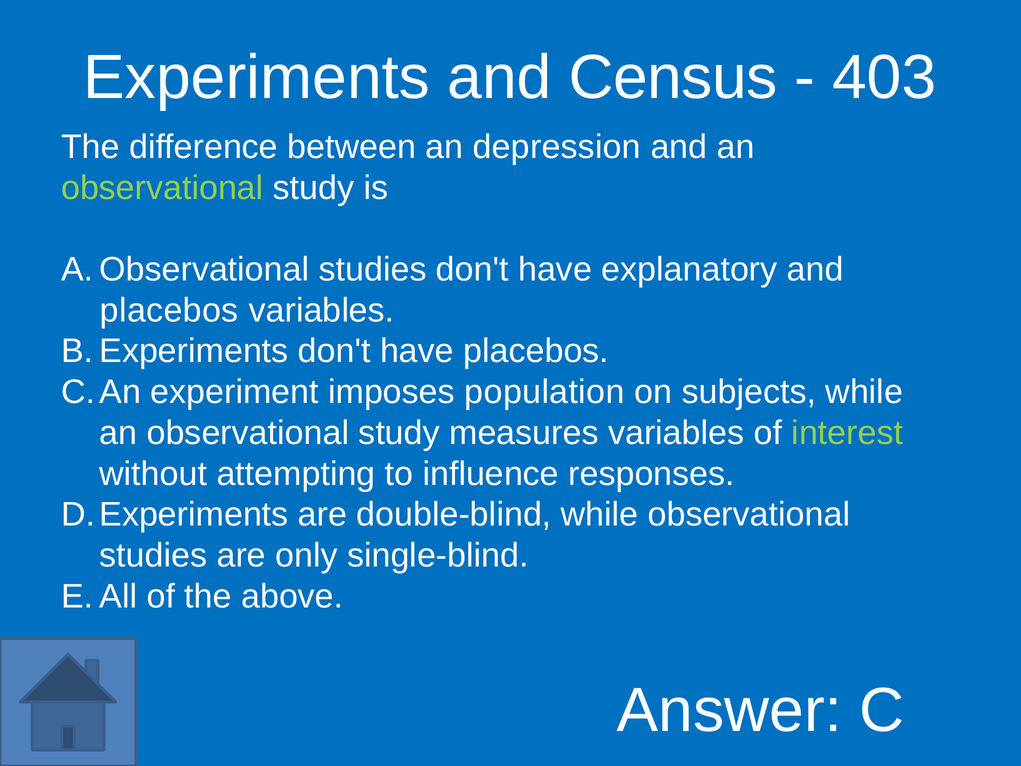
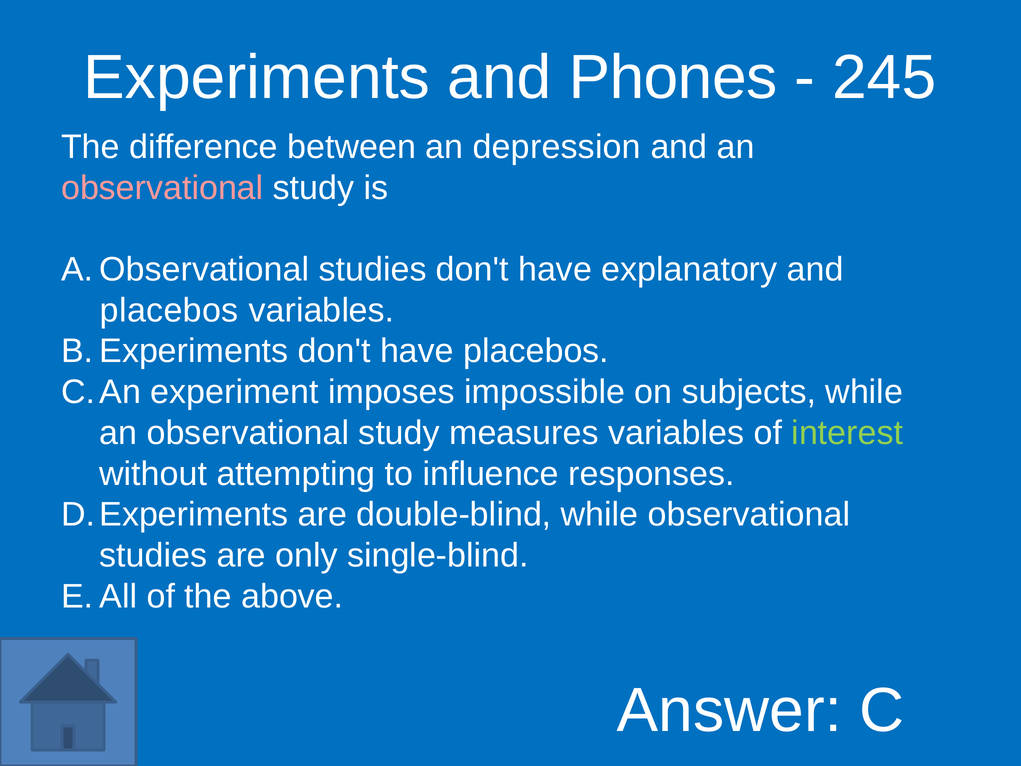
Census: Census -> Phones (673, 77)
403: 403 -> 245 (884, 77)
observational colour: light green -> pink (162, 188)
population: population -> impossible (545, 392)
